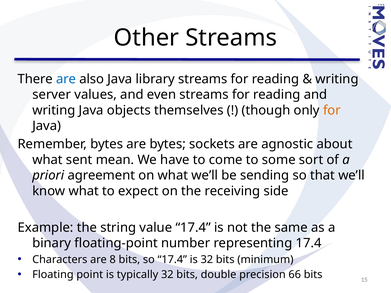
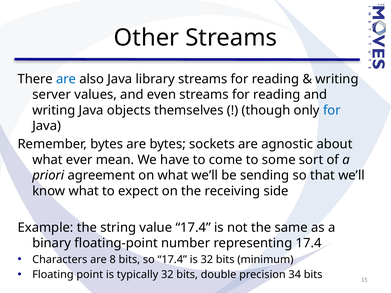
for colour: orange -> blue (332, 110)
sent: sent -> ever (79, 160)
66: 66 -> 34 (295, 275)
